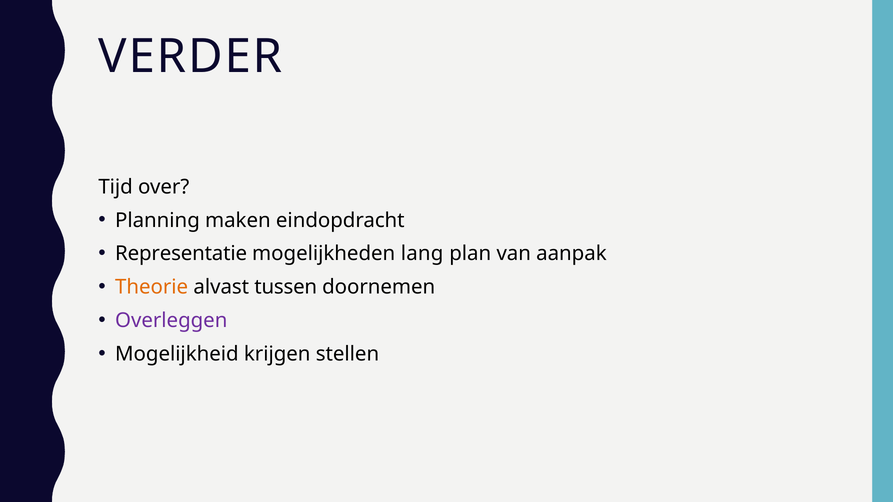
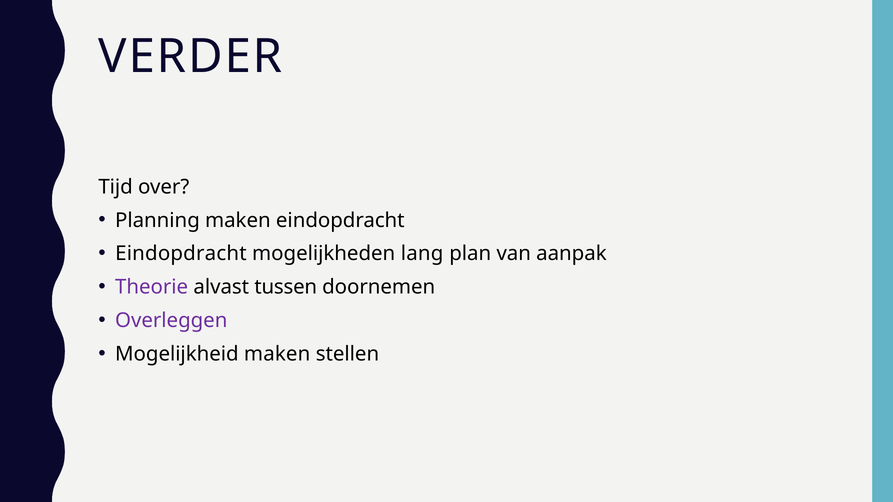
Representatie: Representatie -> Eindopdracht (181, 254)
Theorie colour: orange -> purple (152, 287)
Mogelijkheid krijgen: krijgen -> maken (277, 354)
